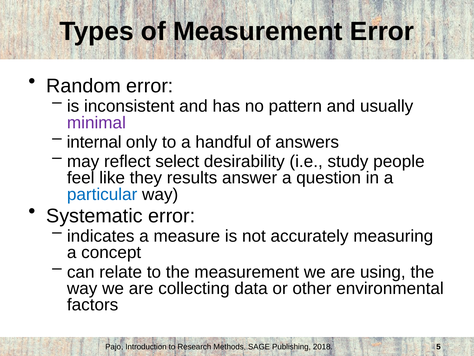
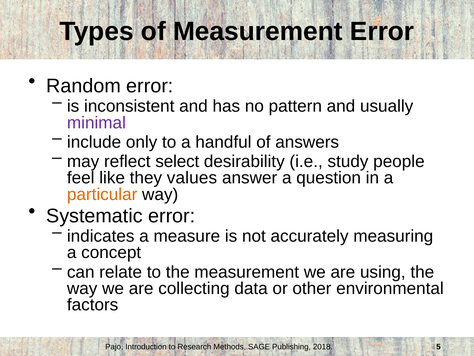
internal: internal -> include (94, 142)
results: results -> values (192, 178)
particular colour: blue -> orange (102, 194)
